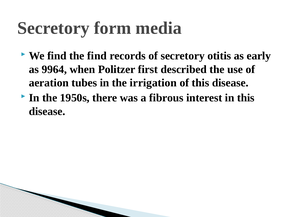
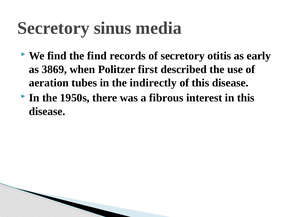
form: form -> sinus (113, 28)
9964: 9964 -> 3869 (54, 69)
irrigation: irrigation -> indirectly (153, 83)
